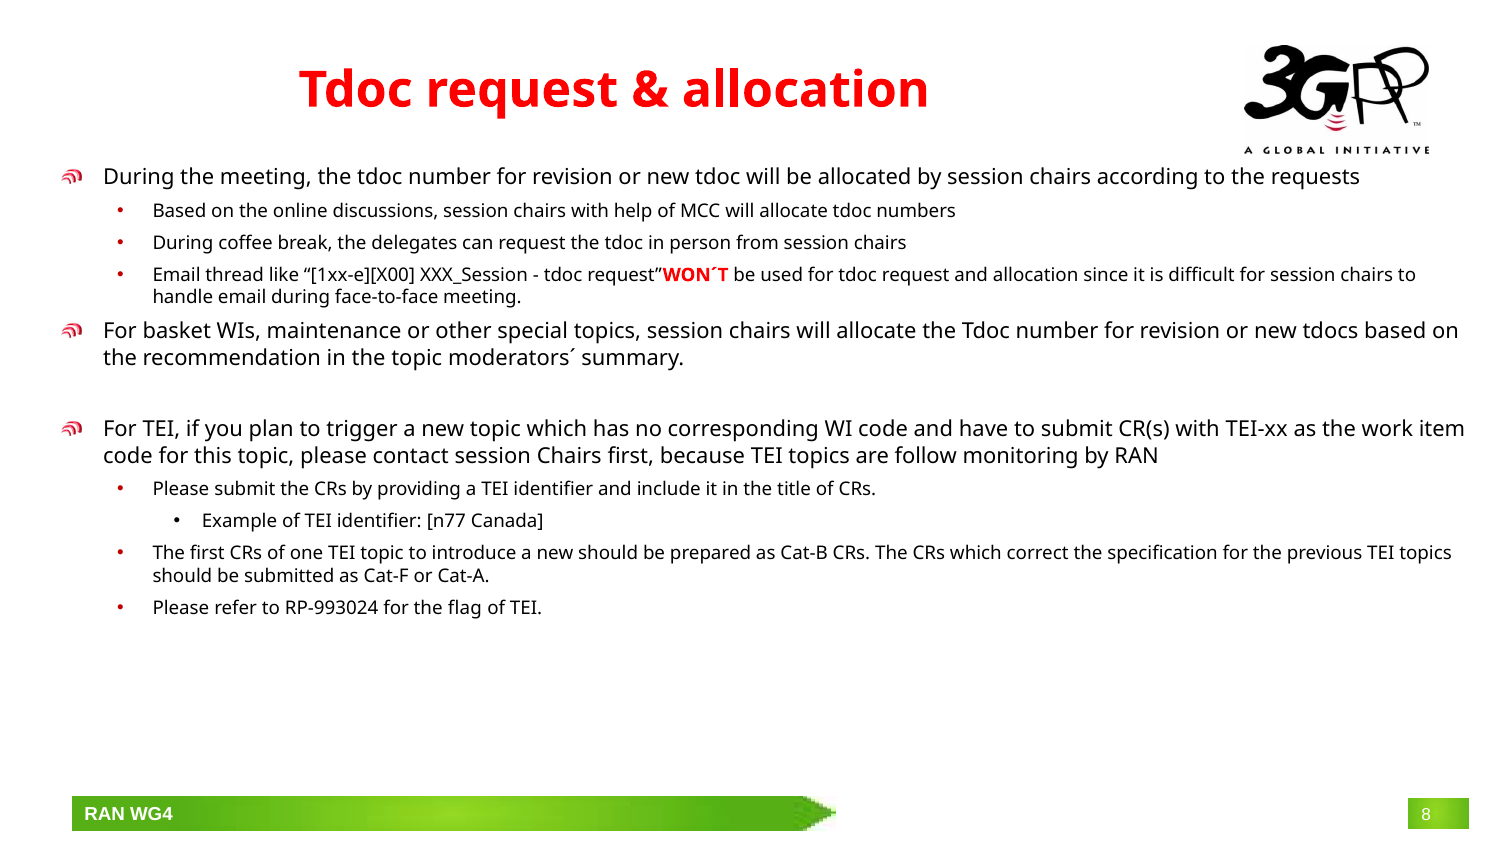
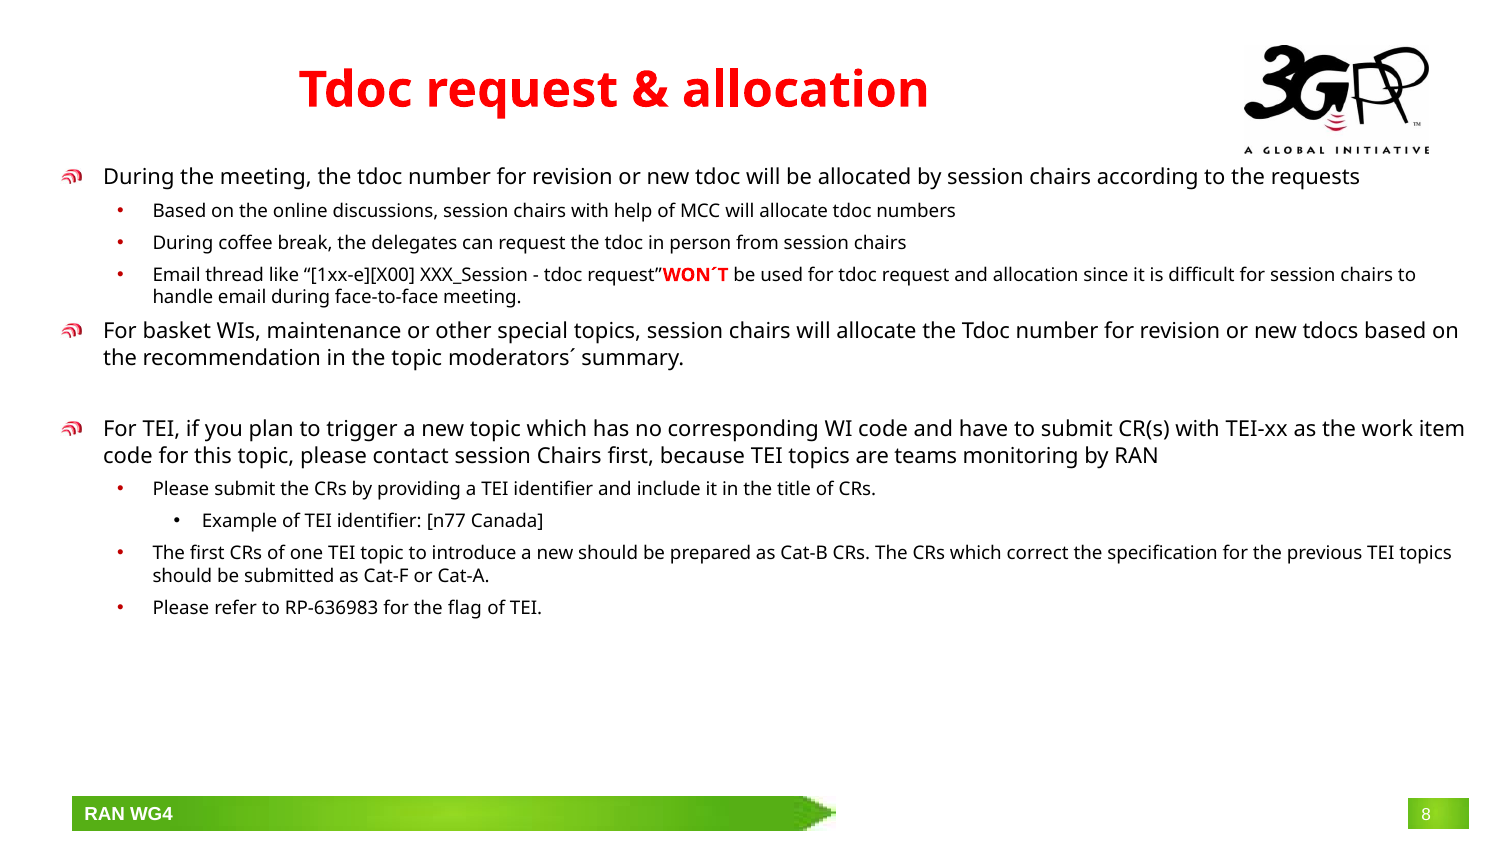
follow: follow -> teams (926, 456)
RP-993024: RP-993024 -> RP-636983 (332, 608)
